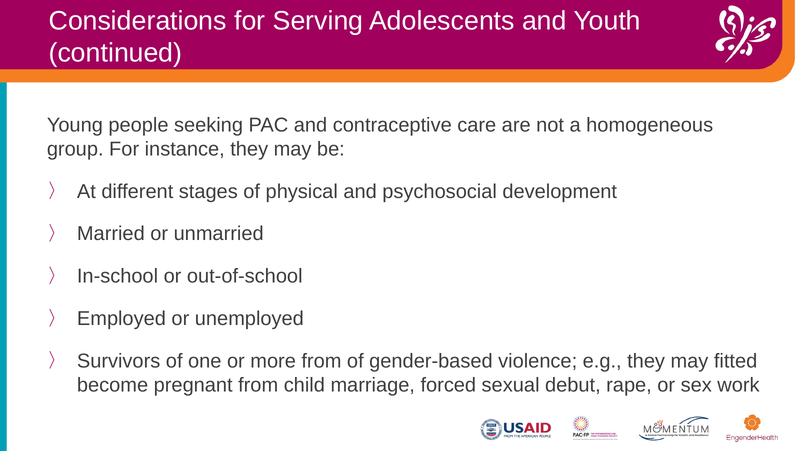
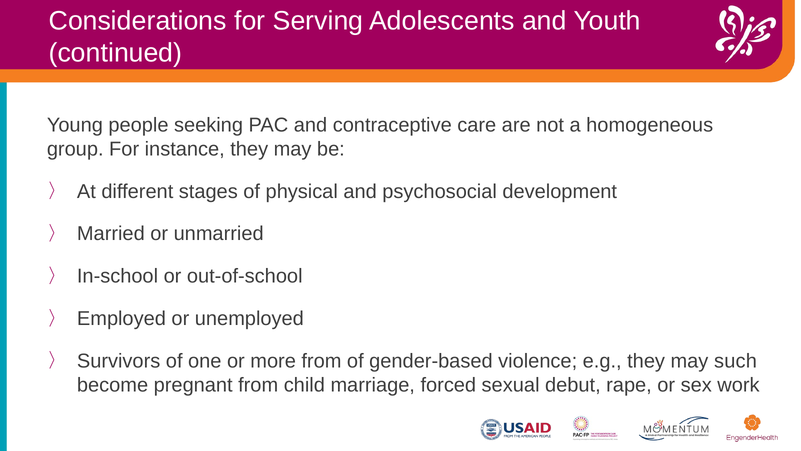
fitted: fitted -> such (736, 361)
